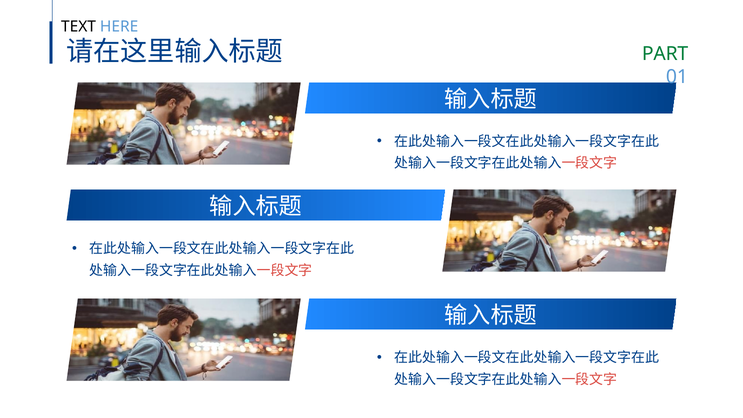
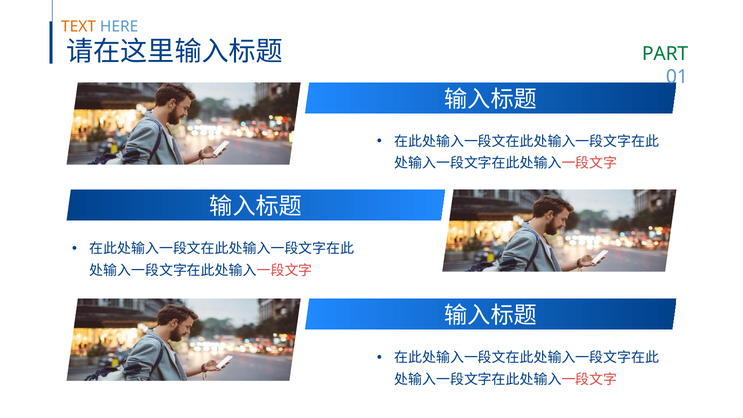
TEXT colour: black -> orange (79, 26)
